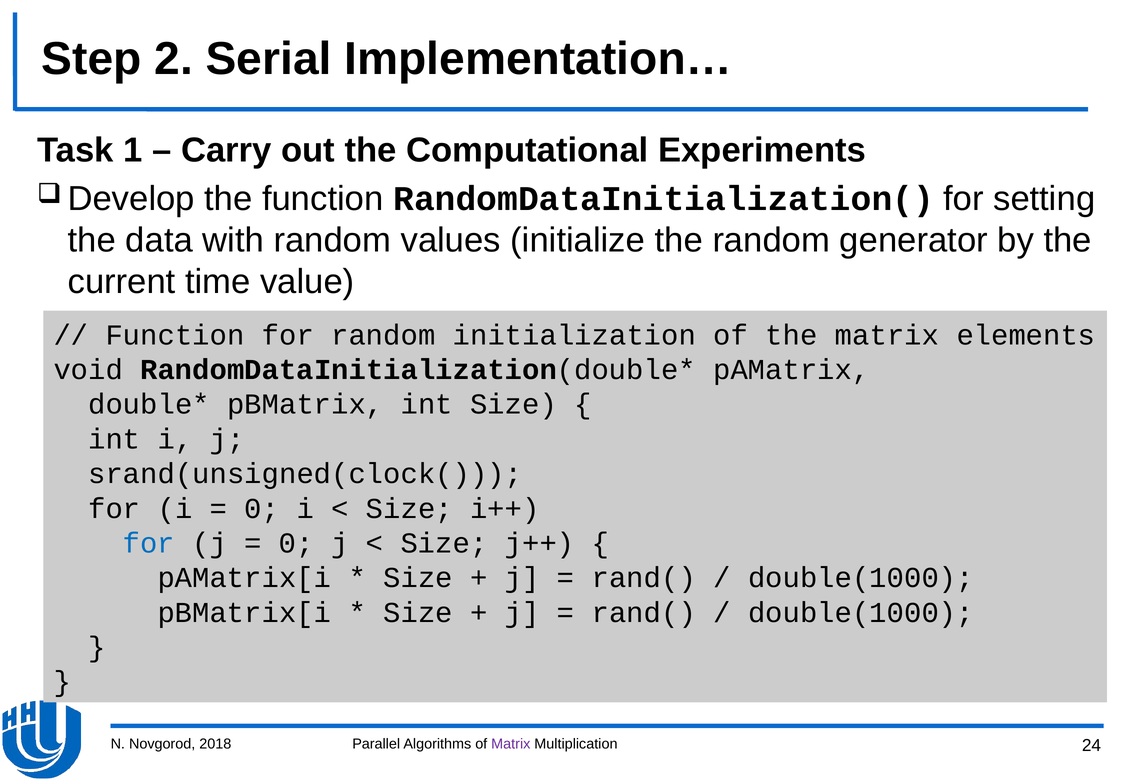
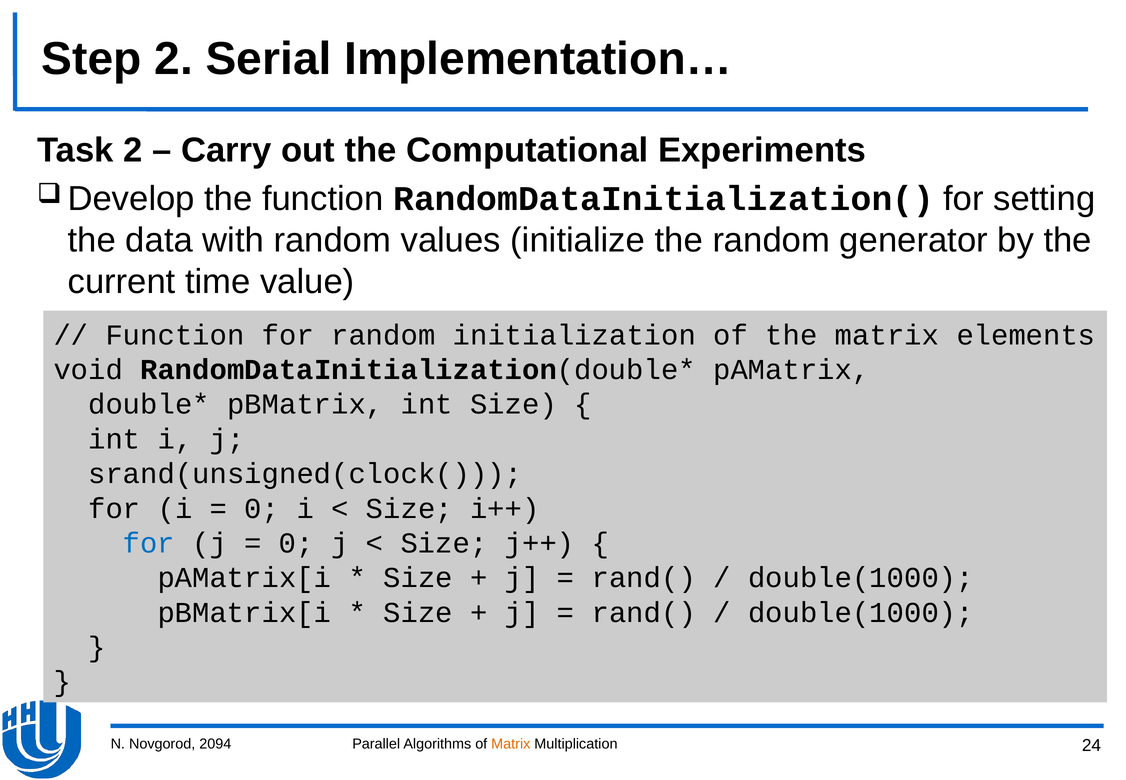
Task 1: 1 -> 2 (133, 150)
2018: 2018 -> 2094 (215, 743)
Matrix colour: purple -> orange (511, 743)
